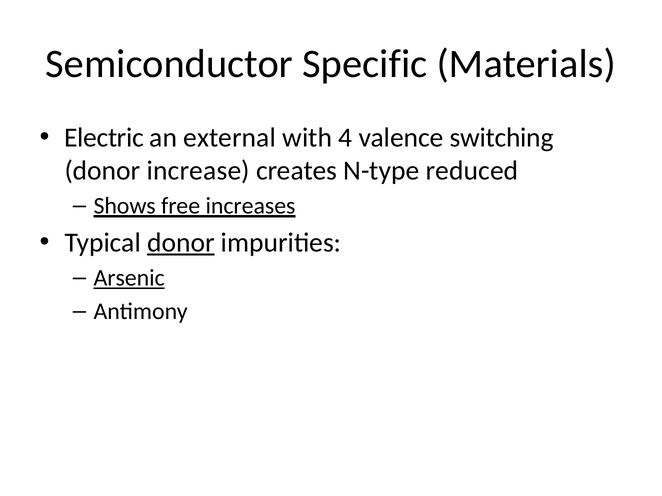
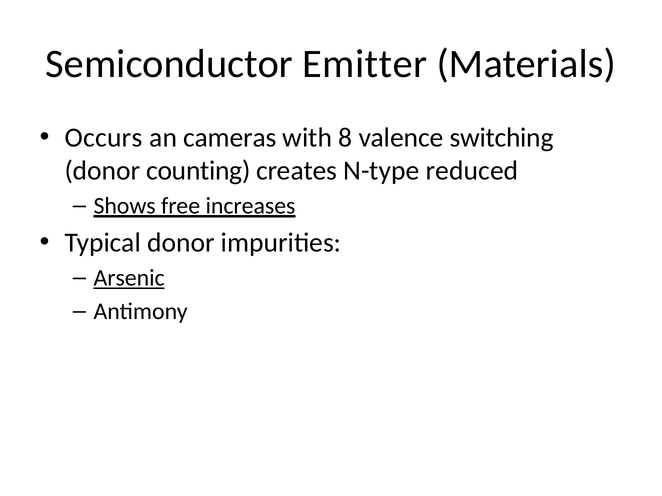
Specific: Specific -> Emitter (365, 64)
Electric: Electric -> Occurs (104, 138)
external: external -> cameras (230, 138)
4: 4 -> 8 (345, 138)
increase: increase -> counting (198, 171)
donor underline: present -> none (181, 243)
